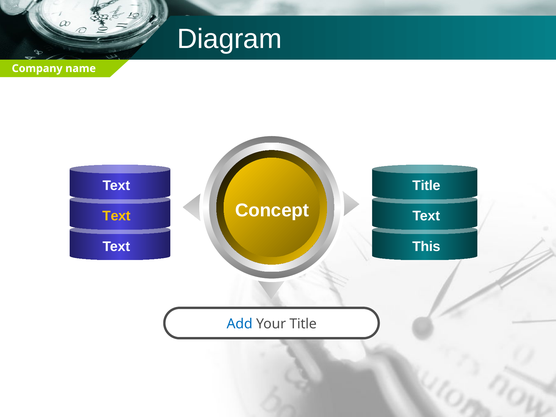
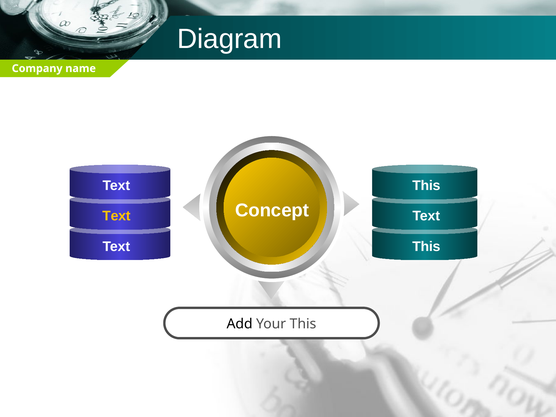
Title: Title -> This (426, 186)
Add colour: blue -> black (240, 324)
Your Title: Title -> This (303, 324)
